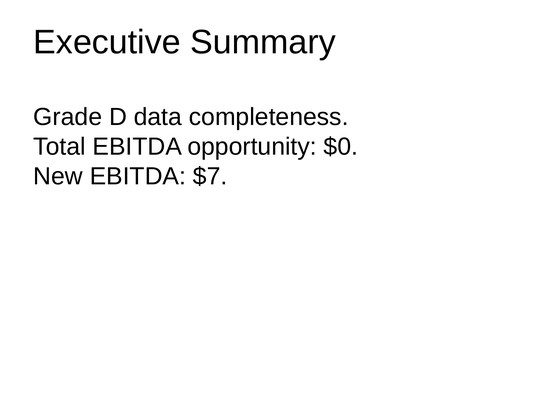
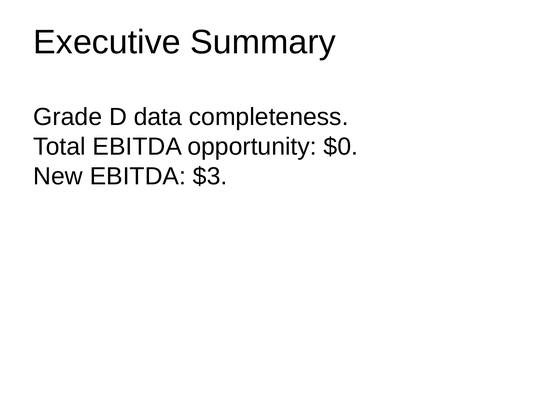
$7: $7 -> $3 (210, 176)
